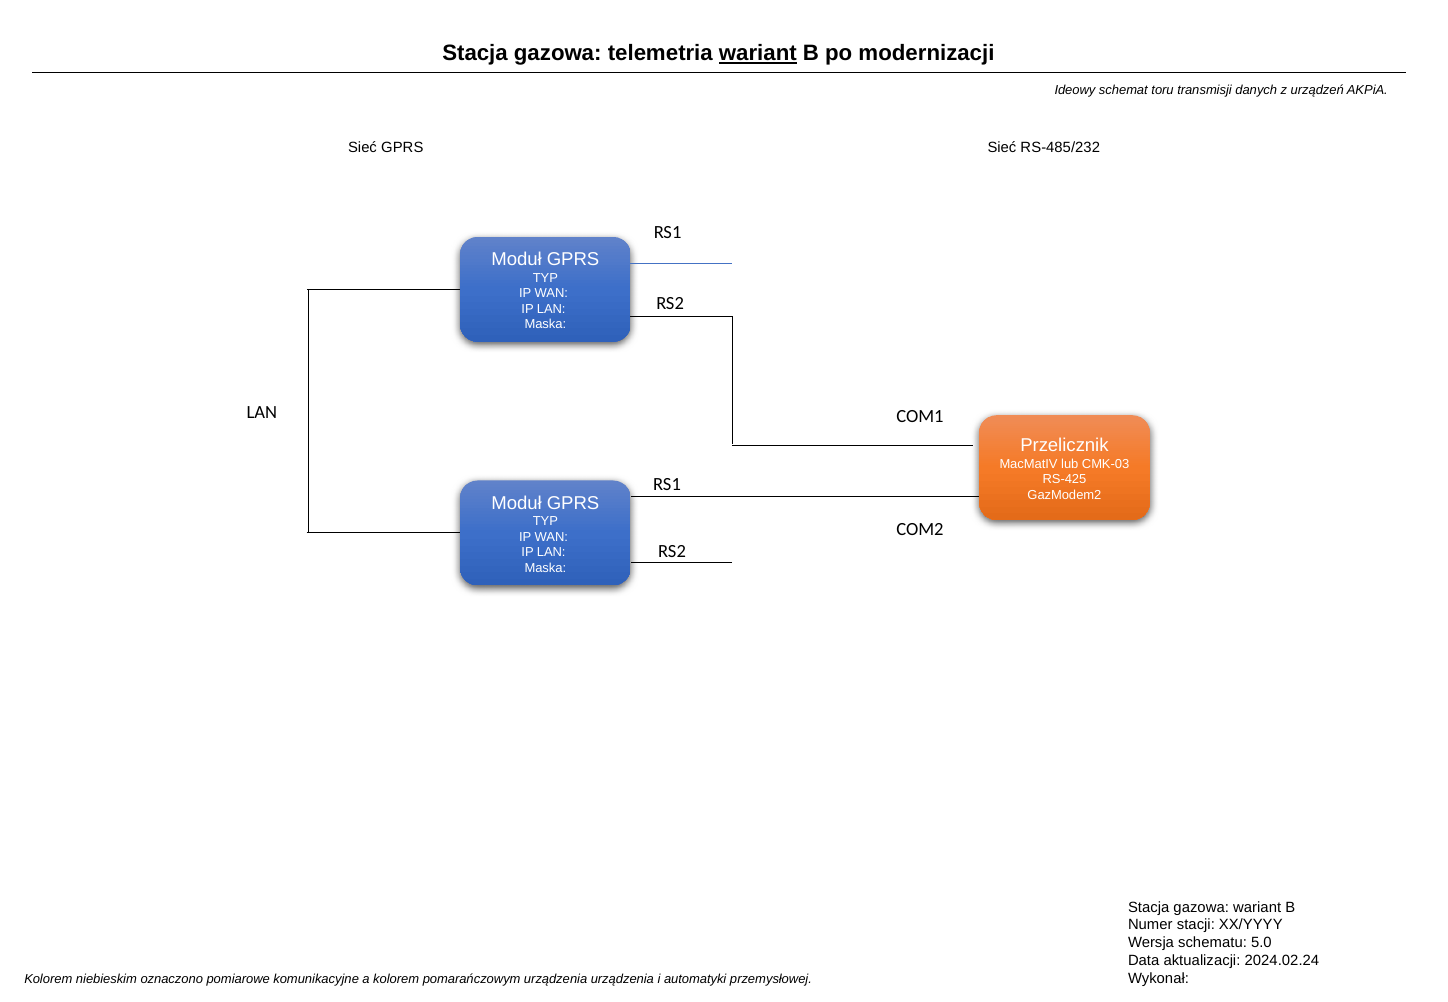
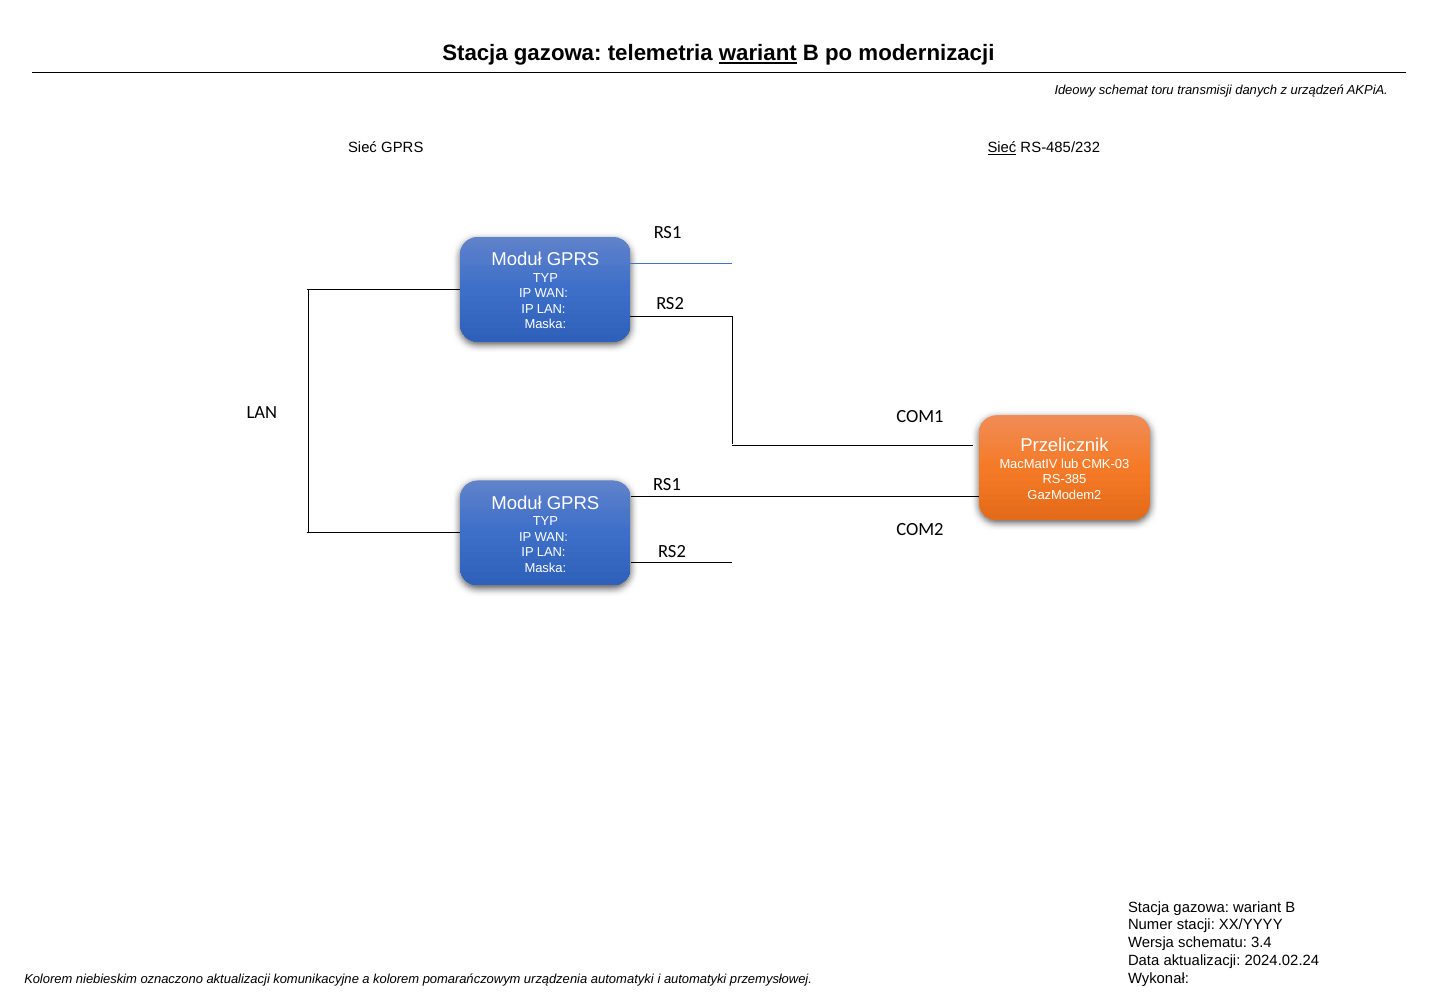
Sieć underline: none -> present (1002, 148)
RS-425: RS-425 -> RS-385 (1064, 480)
5.0: 5.0 -> 3.4 (1261, 943)
oznaczono pomiarowe: pomiarowe -> aktualizacji (238, 980)
urządzenia urządzenia: urządzenia -> automatyki (622, 980)
